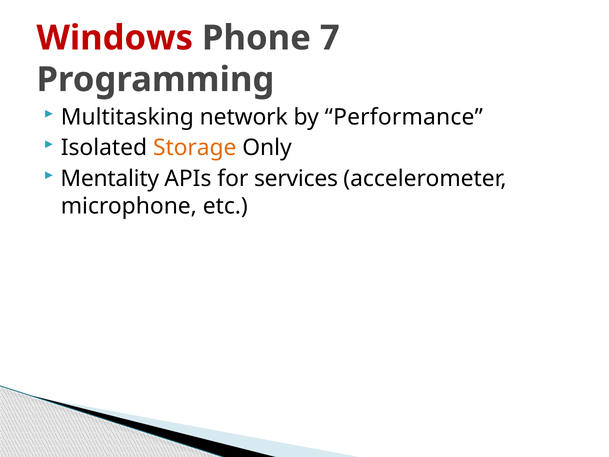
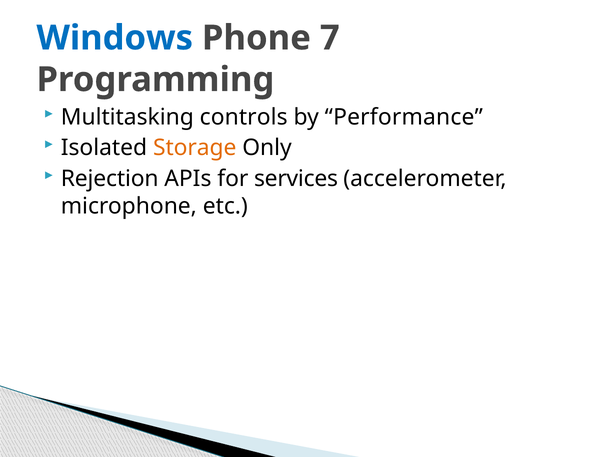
Windows colour: red -> blue (115, 38)
network: network -> controls (244, 117)
Mentality: Mentality -> Rejection (110, 179)
